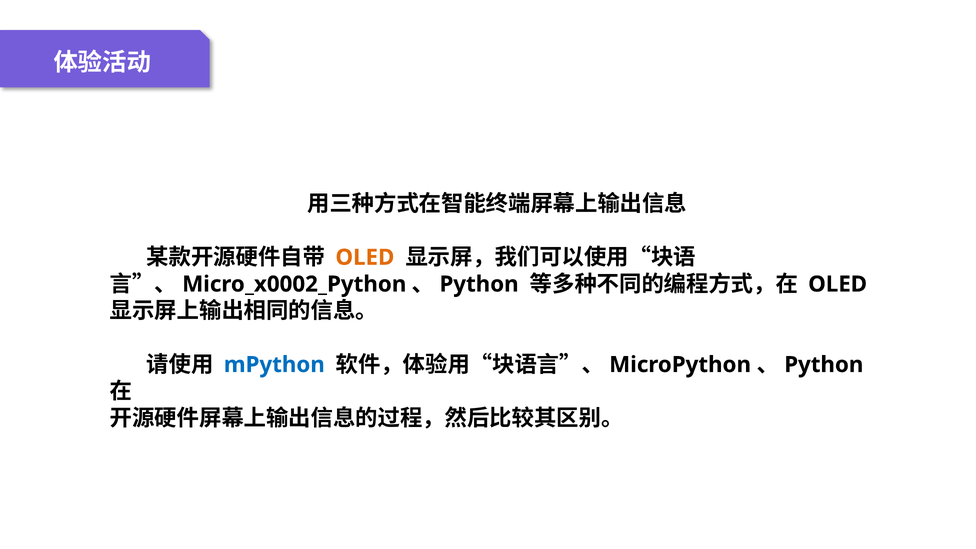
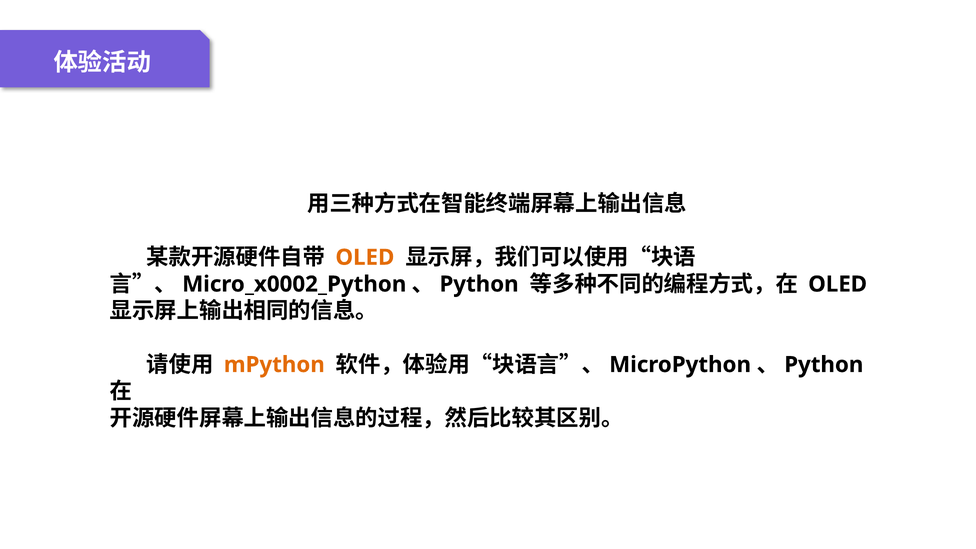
mPython colour: blue -> orange (274, 365)
